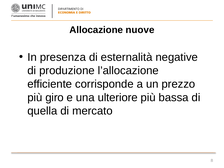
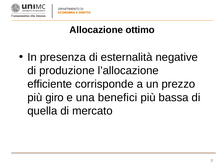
nuove: nuove -> ottimo (140, 30)
ulteriore: ulteriore -> benefici (118, 97)
